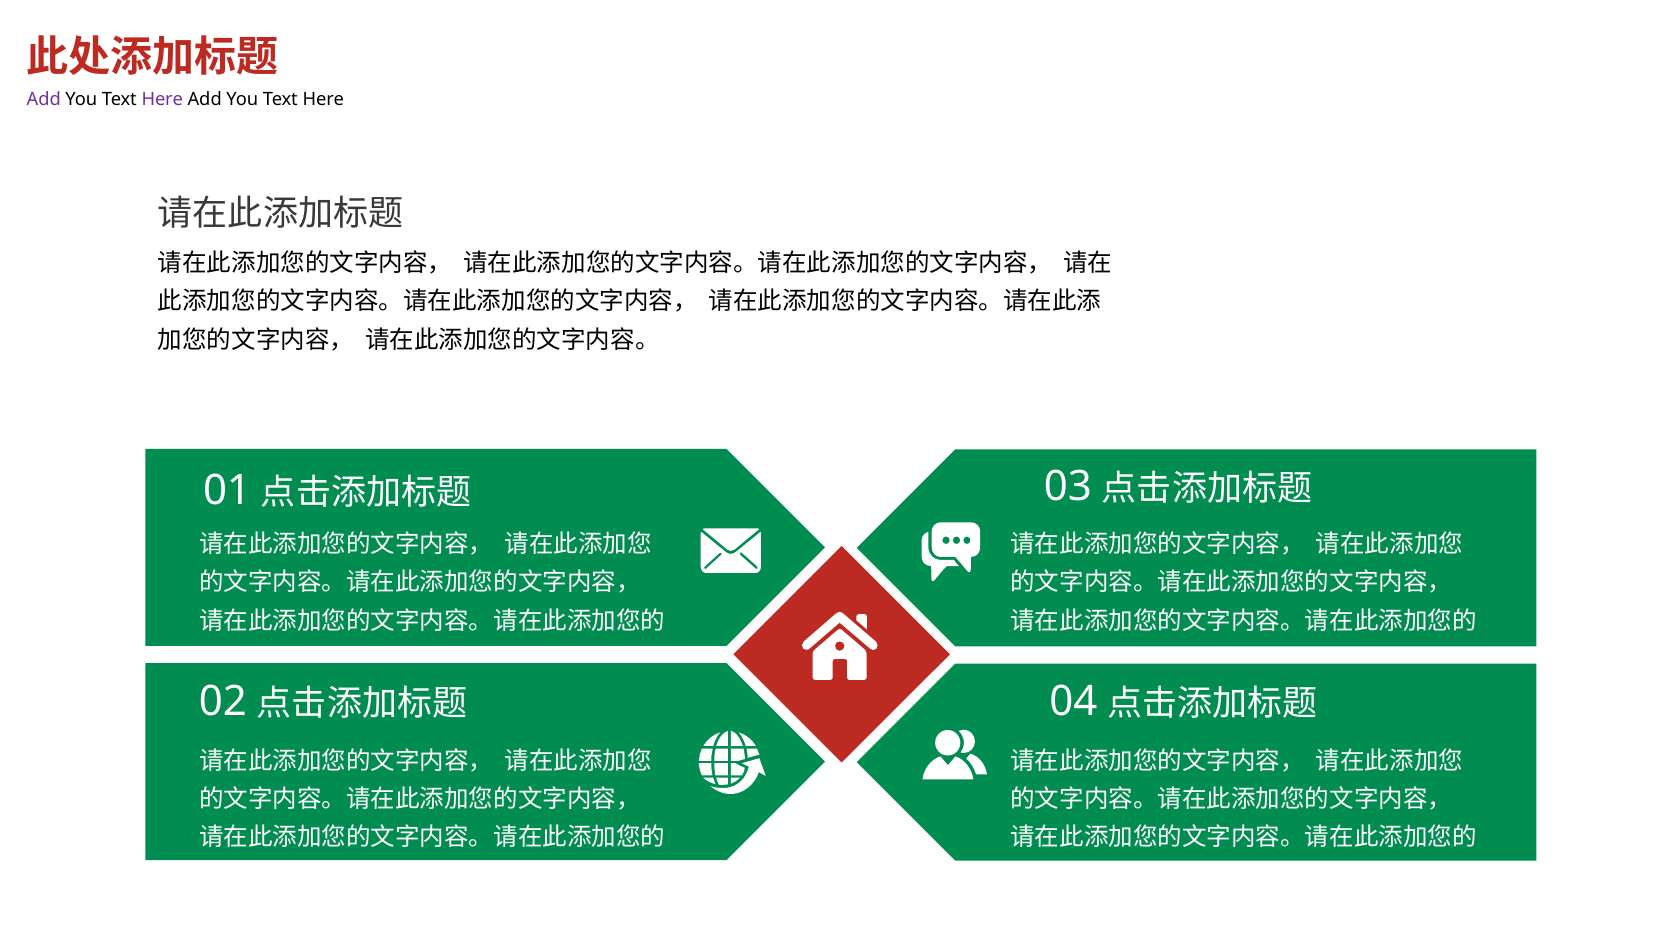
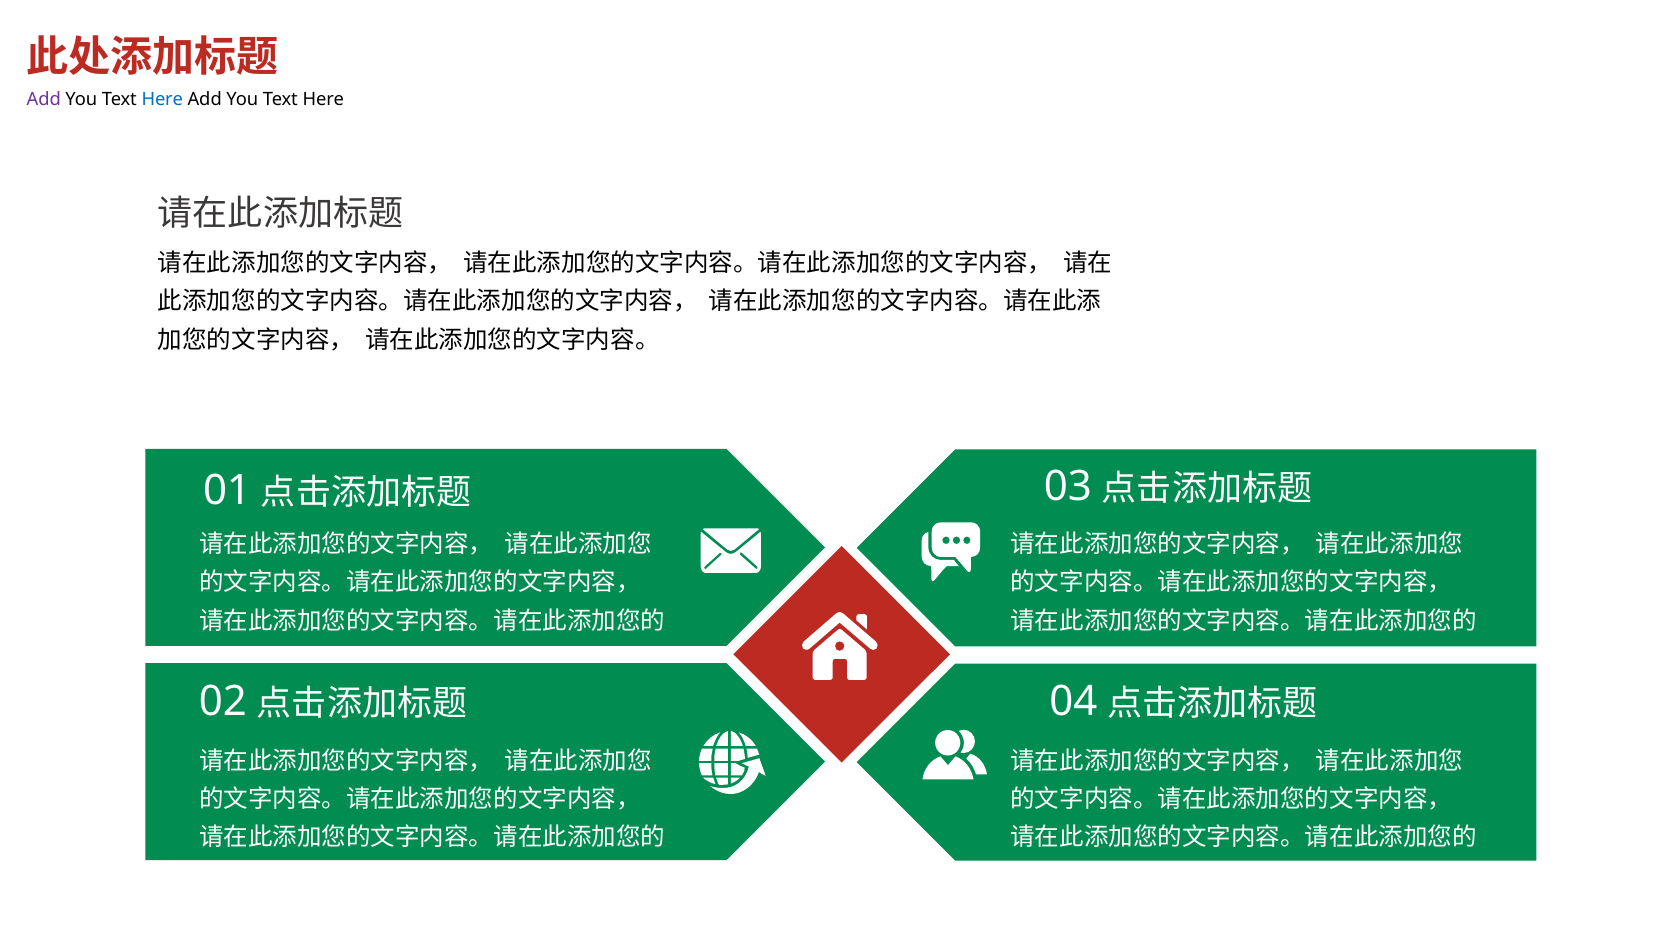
Here colour: purple -> blue (162, 100)
